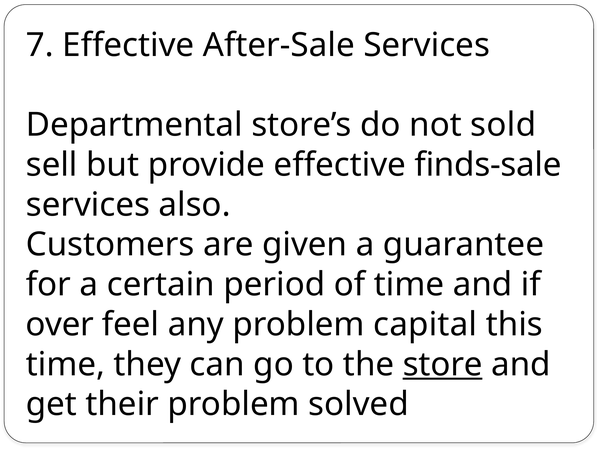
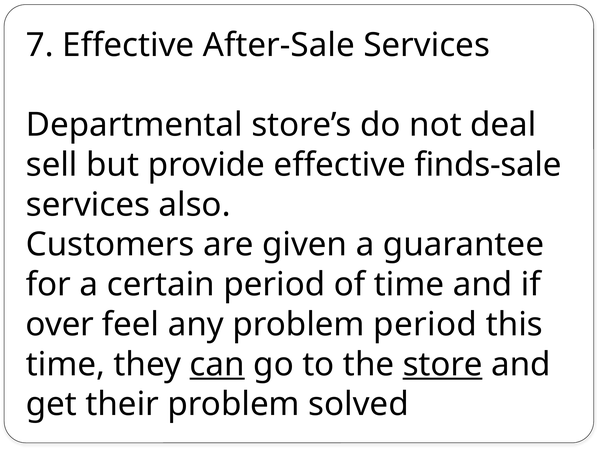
sold: sold -> deal (503, 125)
problem capital: capital -> period (425, 324)
can underline: none -> present (217, 364)
